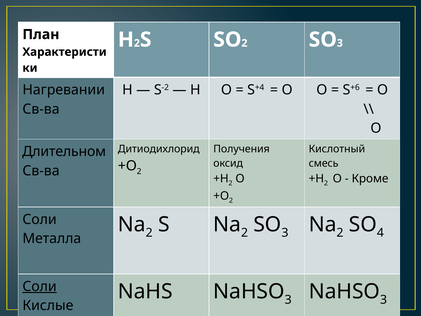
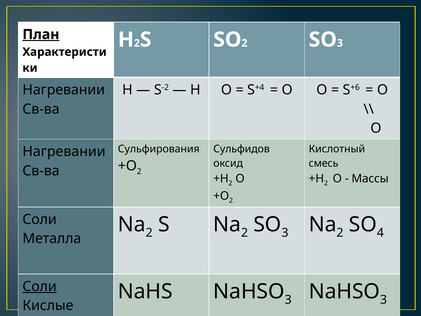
План underline: none -> present (41, 34)
Дитиодихлорид: Дитиодихлорид -> Сульфирования (159, 149)
Получения: Получения -> Сульфидов (242, 149)
Длительном: Длительном -> Нагревании (64, 152)
Кроме: Кроме -> Массы (370, 178)
